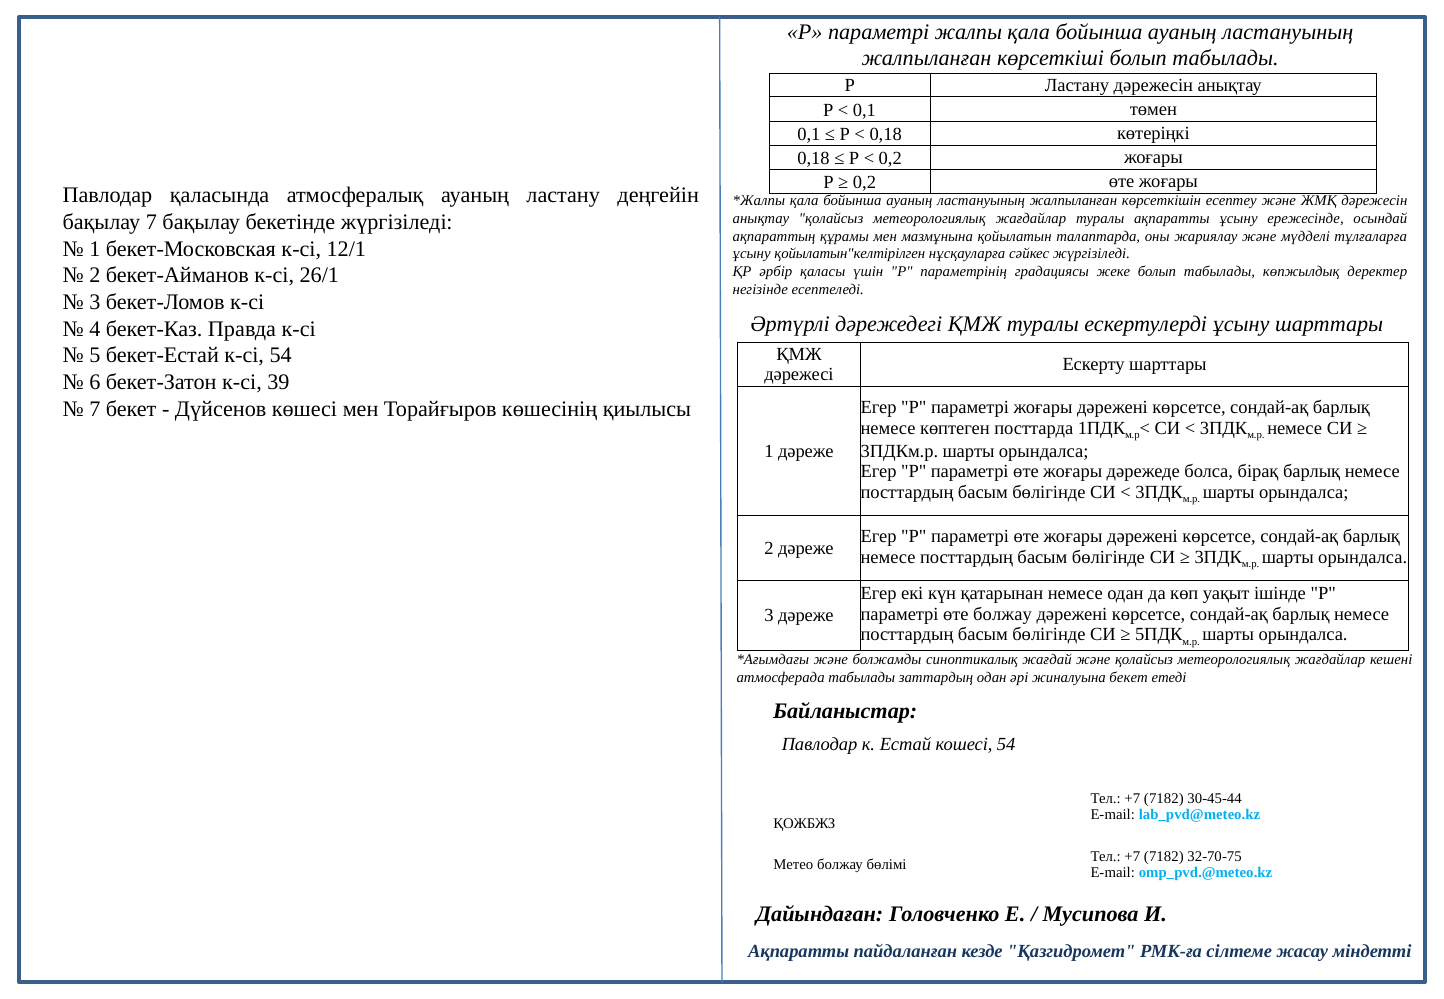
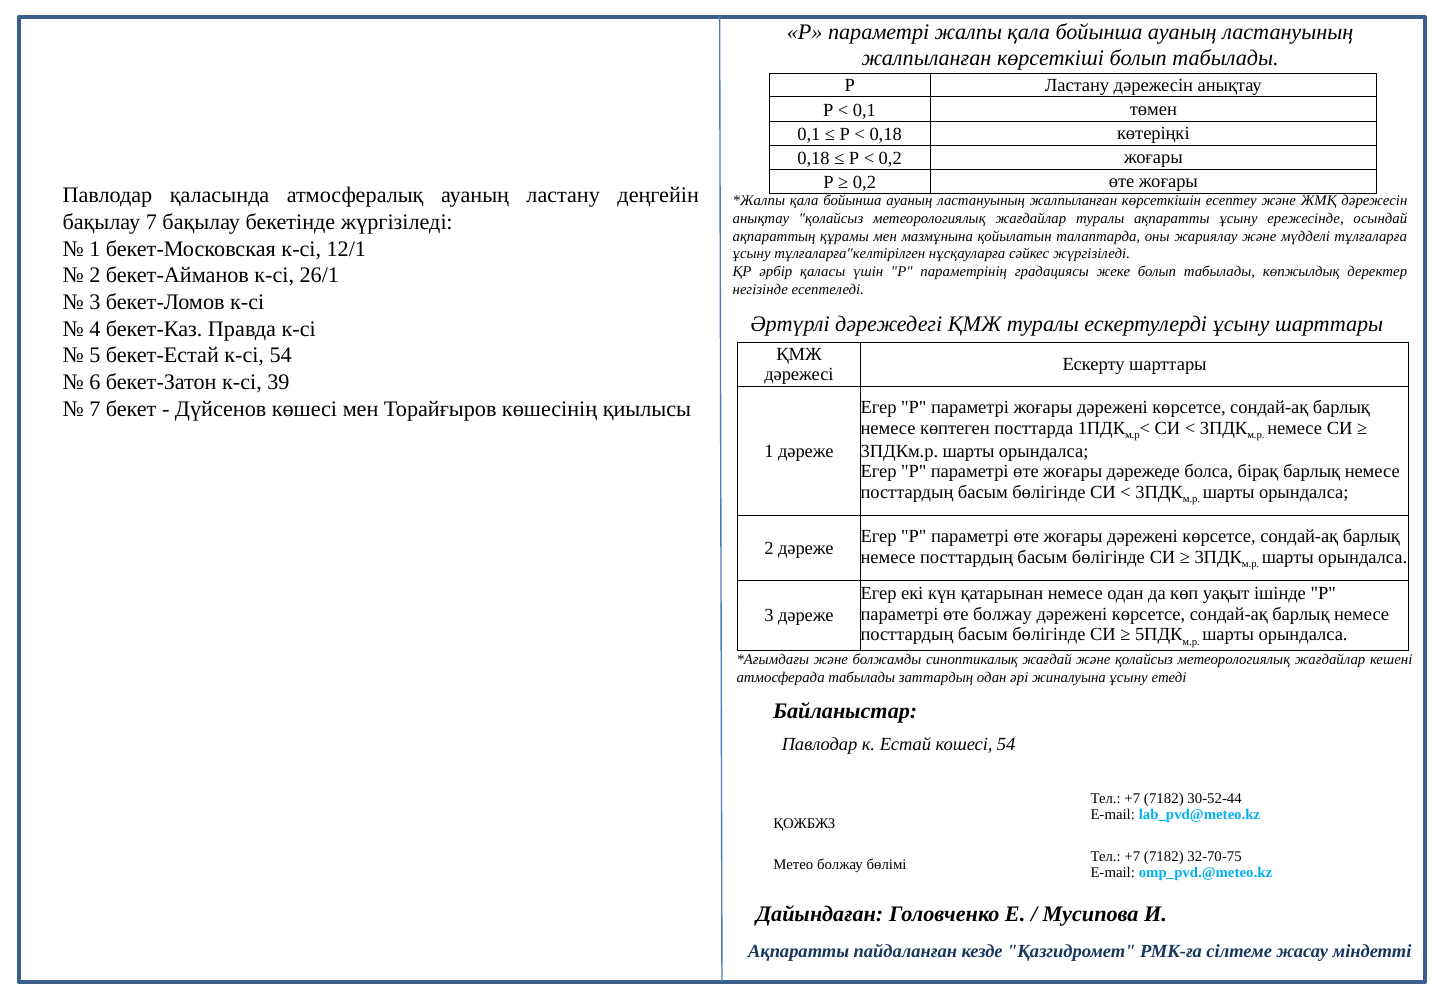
қойылатын"келтірілген: қойылатын"келтірілген -> тұлғаларға"келтірілген (850, 254)
жиналуына бекет: бекет -> ұсыну (1129, 678)
30-45-44: 30-45-44 -> 30-52-44 (1215, 799)
